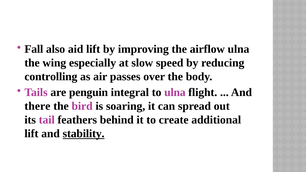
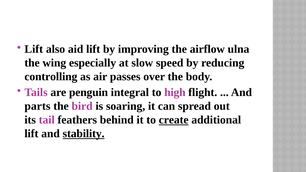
Fall: Fall -> Lift (34, 49)
to ulna: ulna -> high (175, 92)
there: there -> parts (37, 106)
create underline: none -> present (174, 120)
